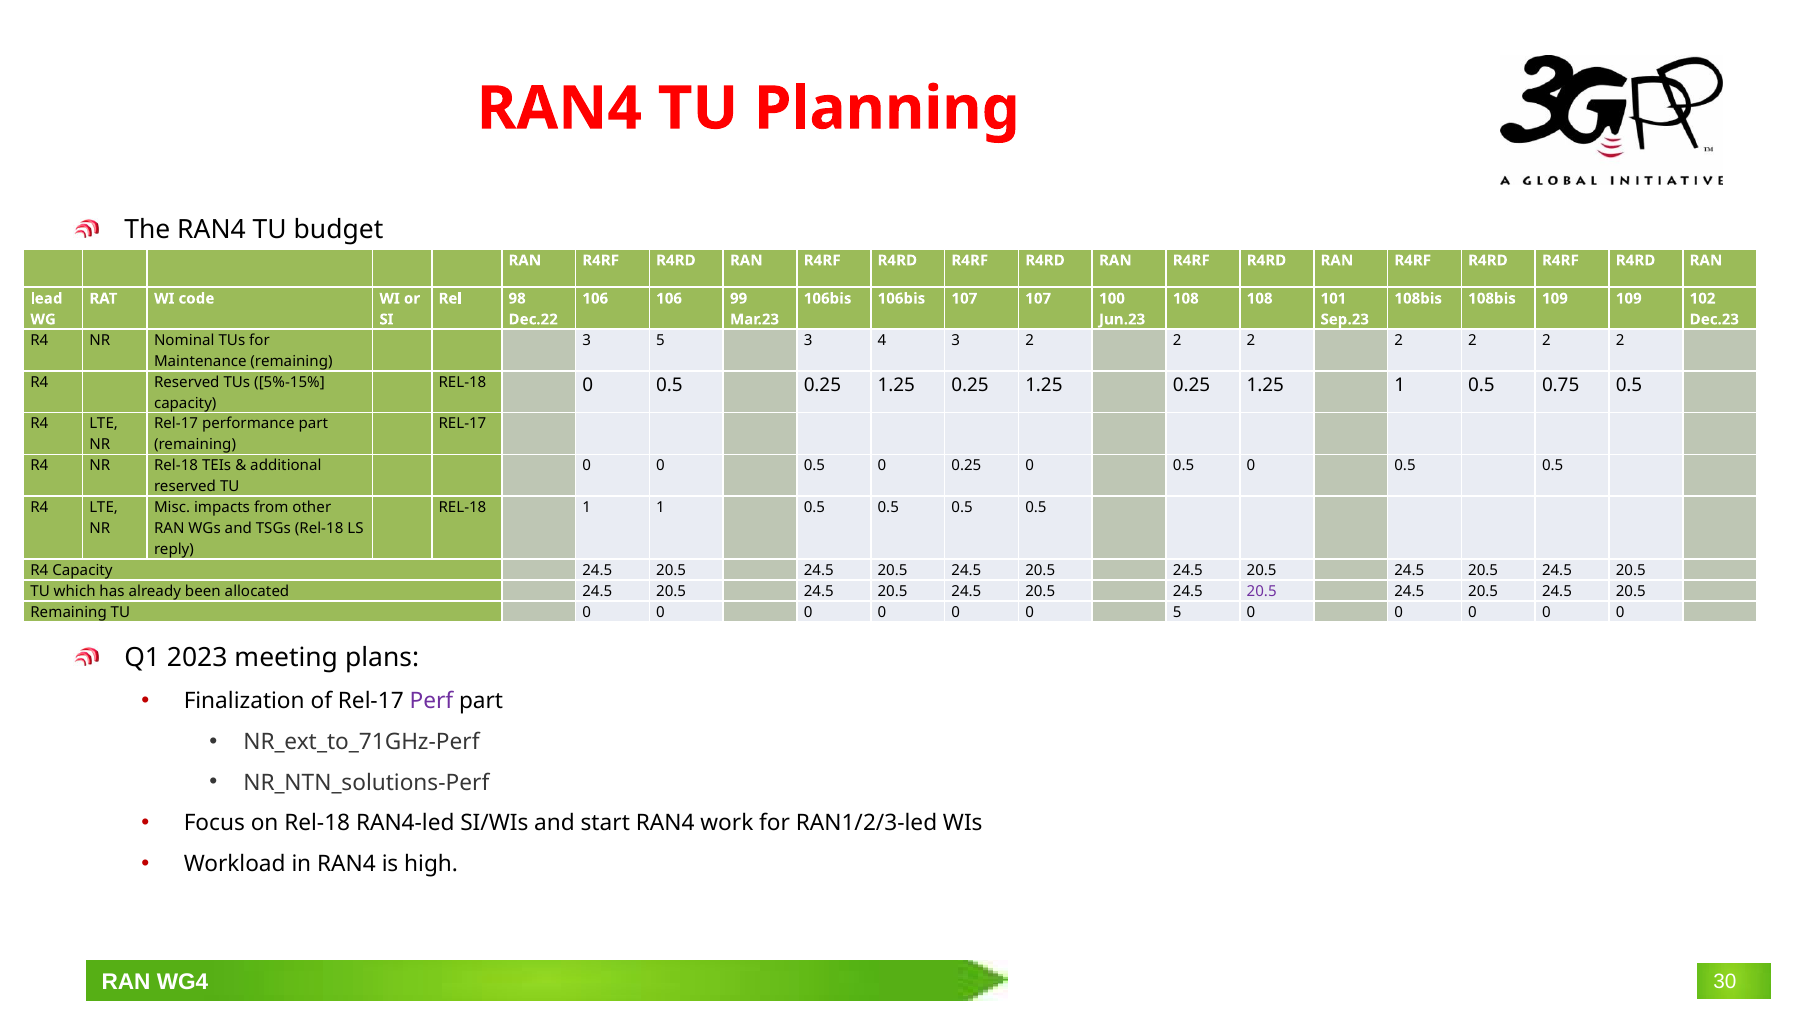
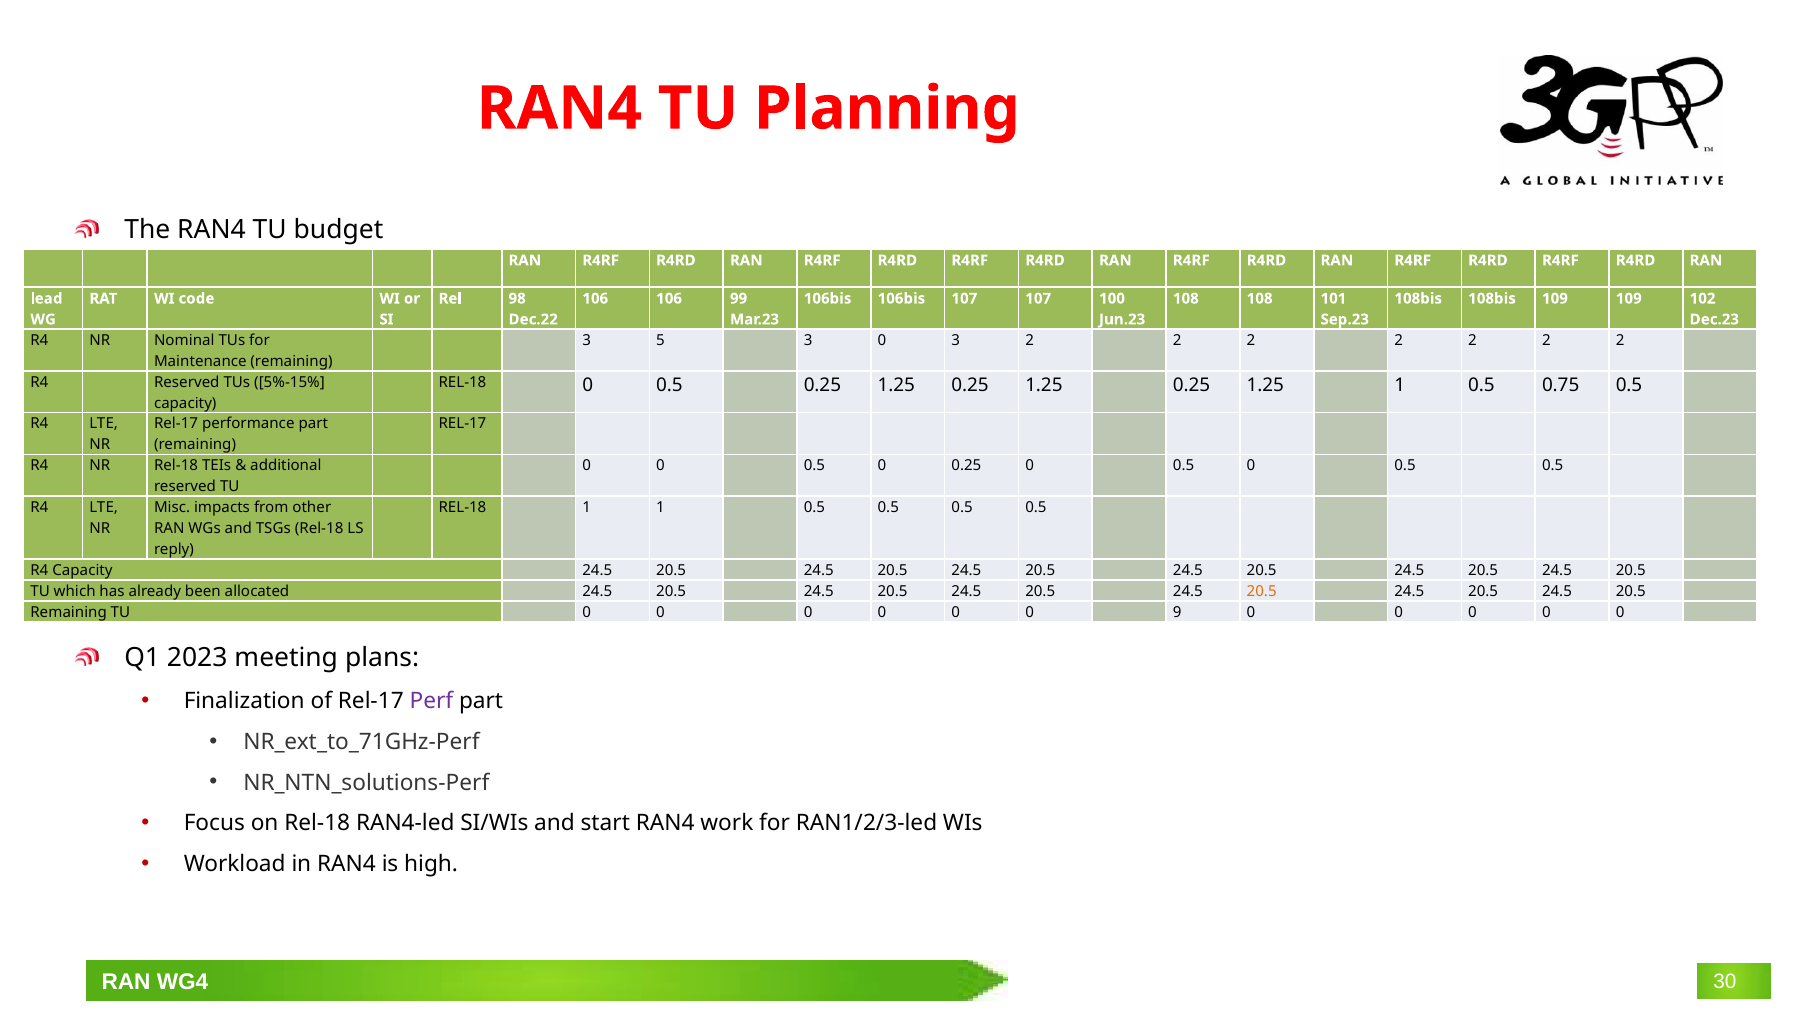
3 4: 4 -> 0 (882, 340)
20.5 colour: purple -> orange (1262, 591)
0 5: 5 -> 9 (1177, 612)
